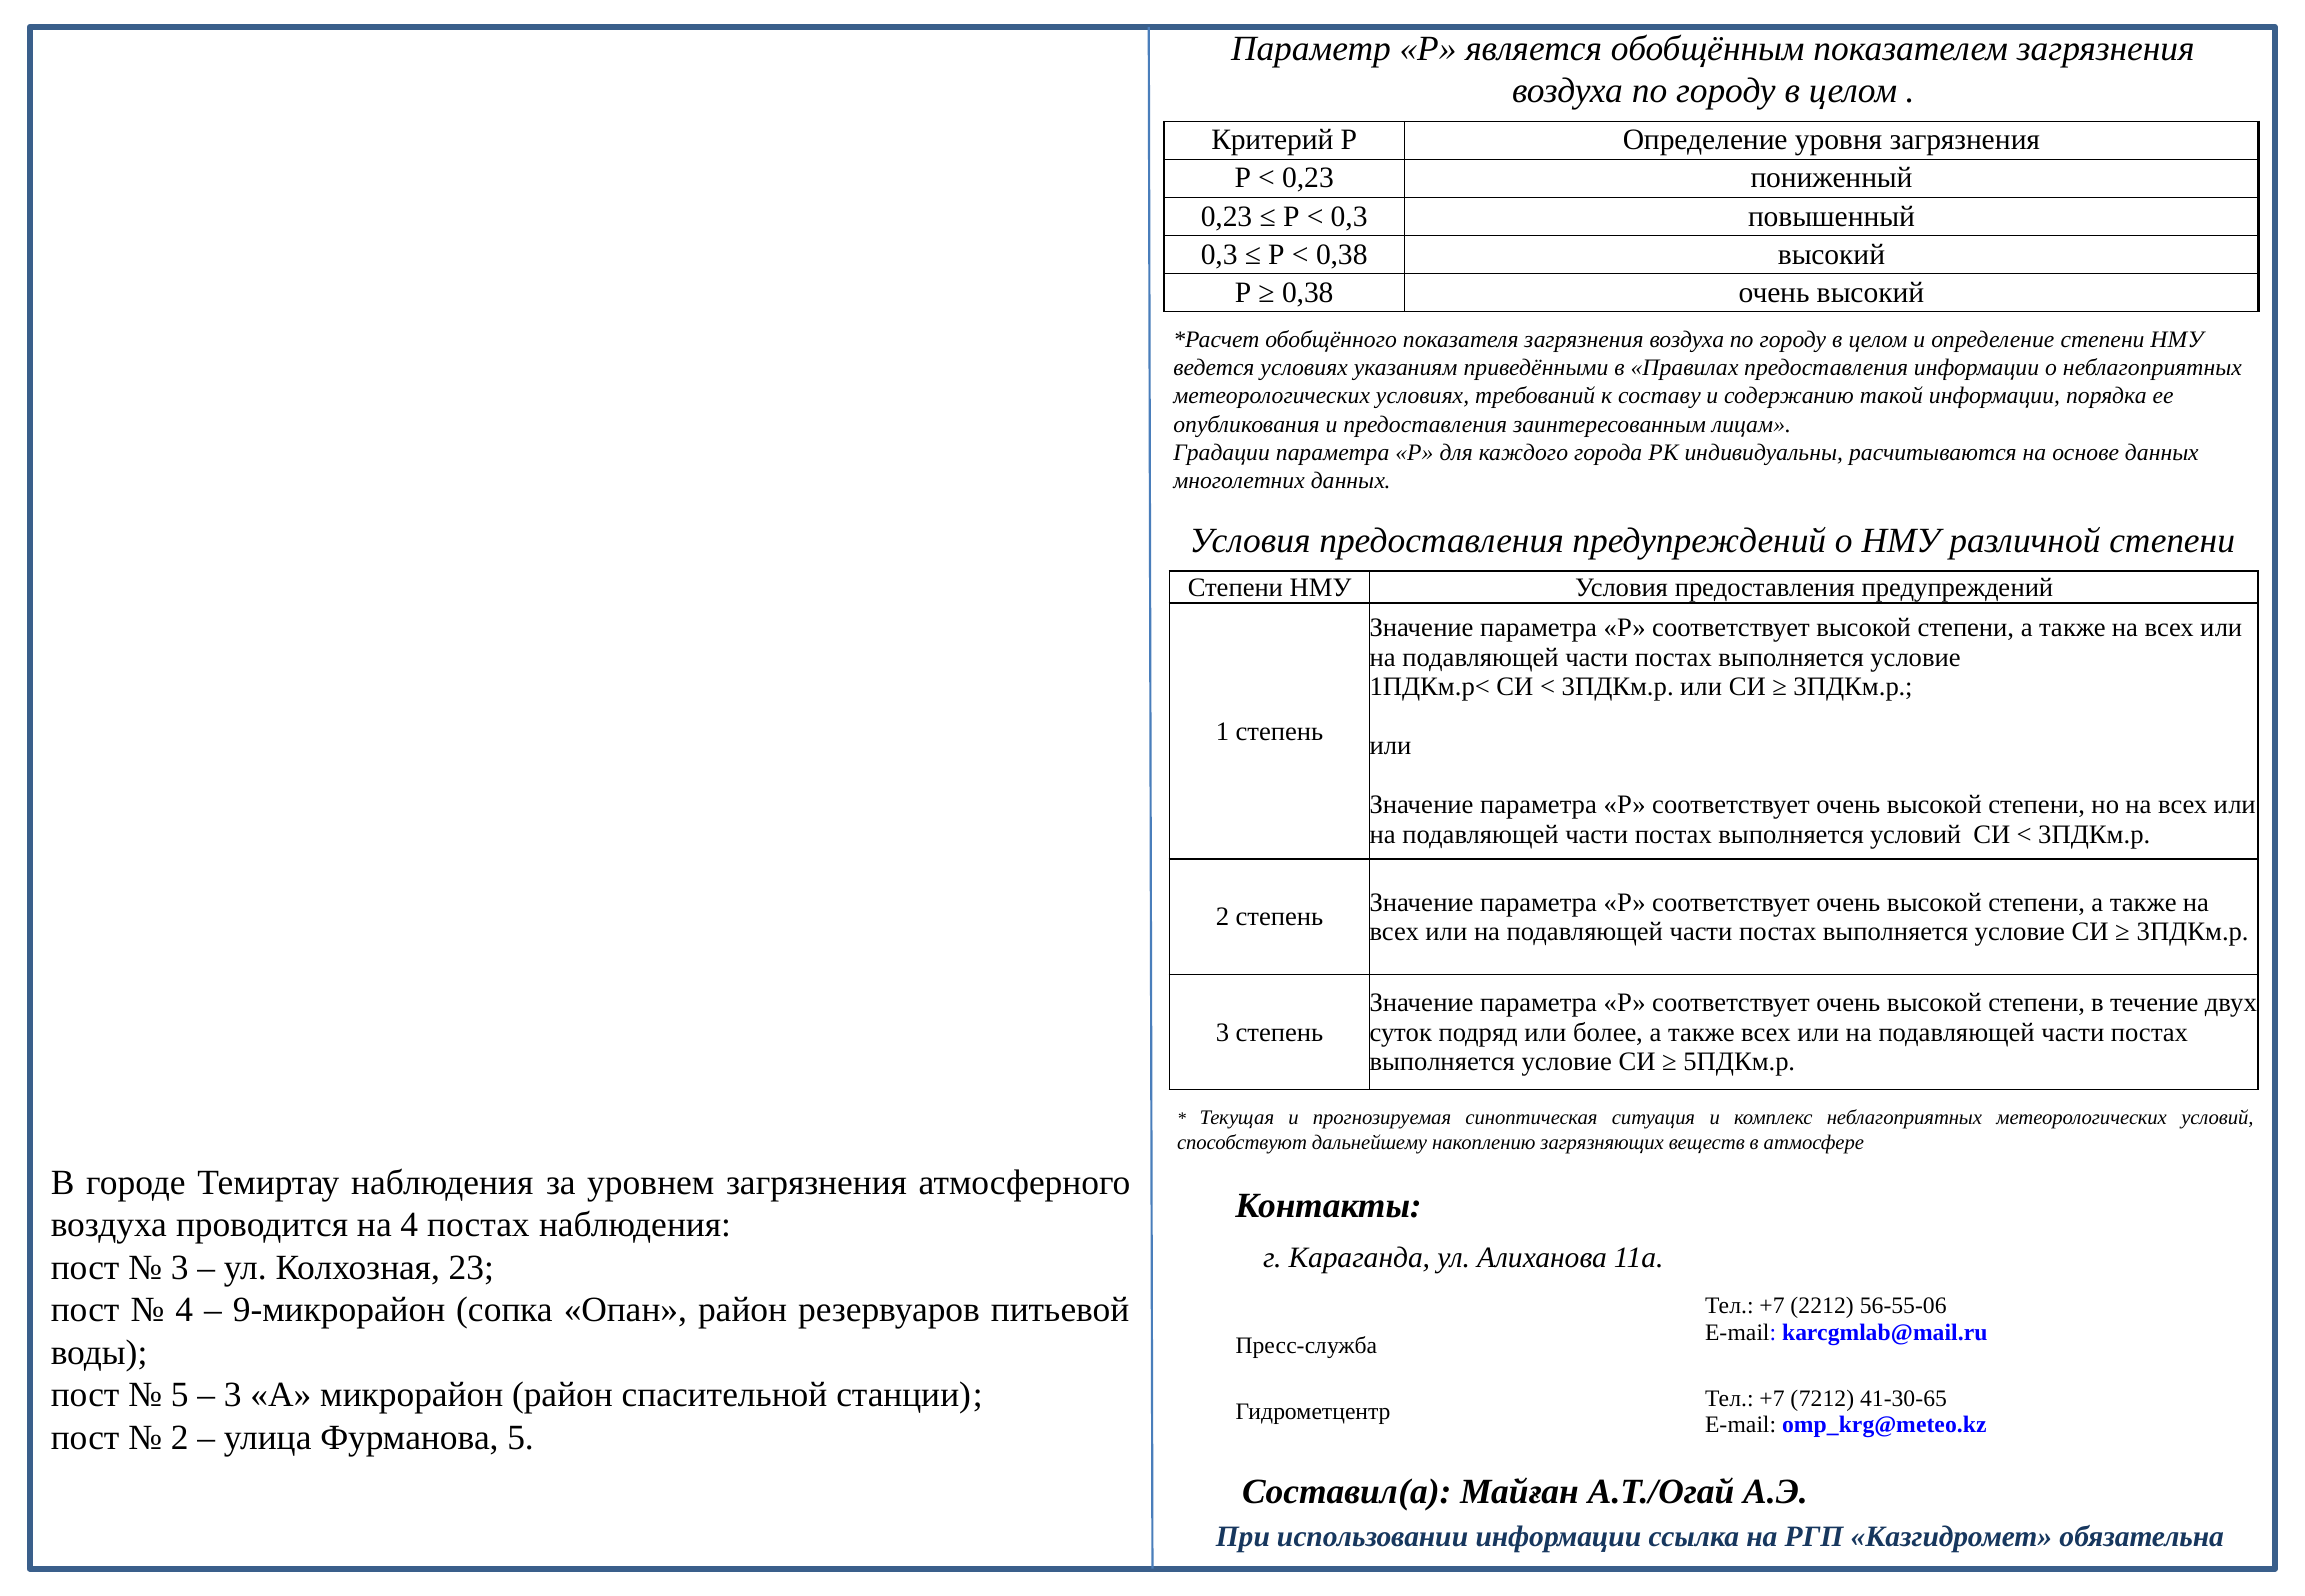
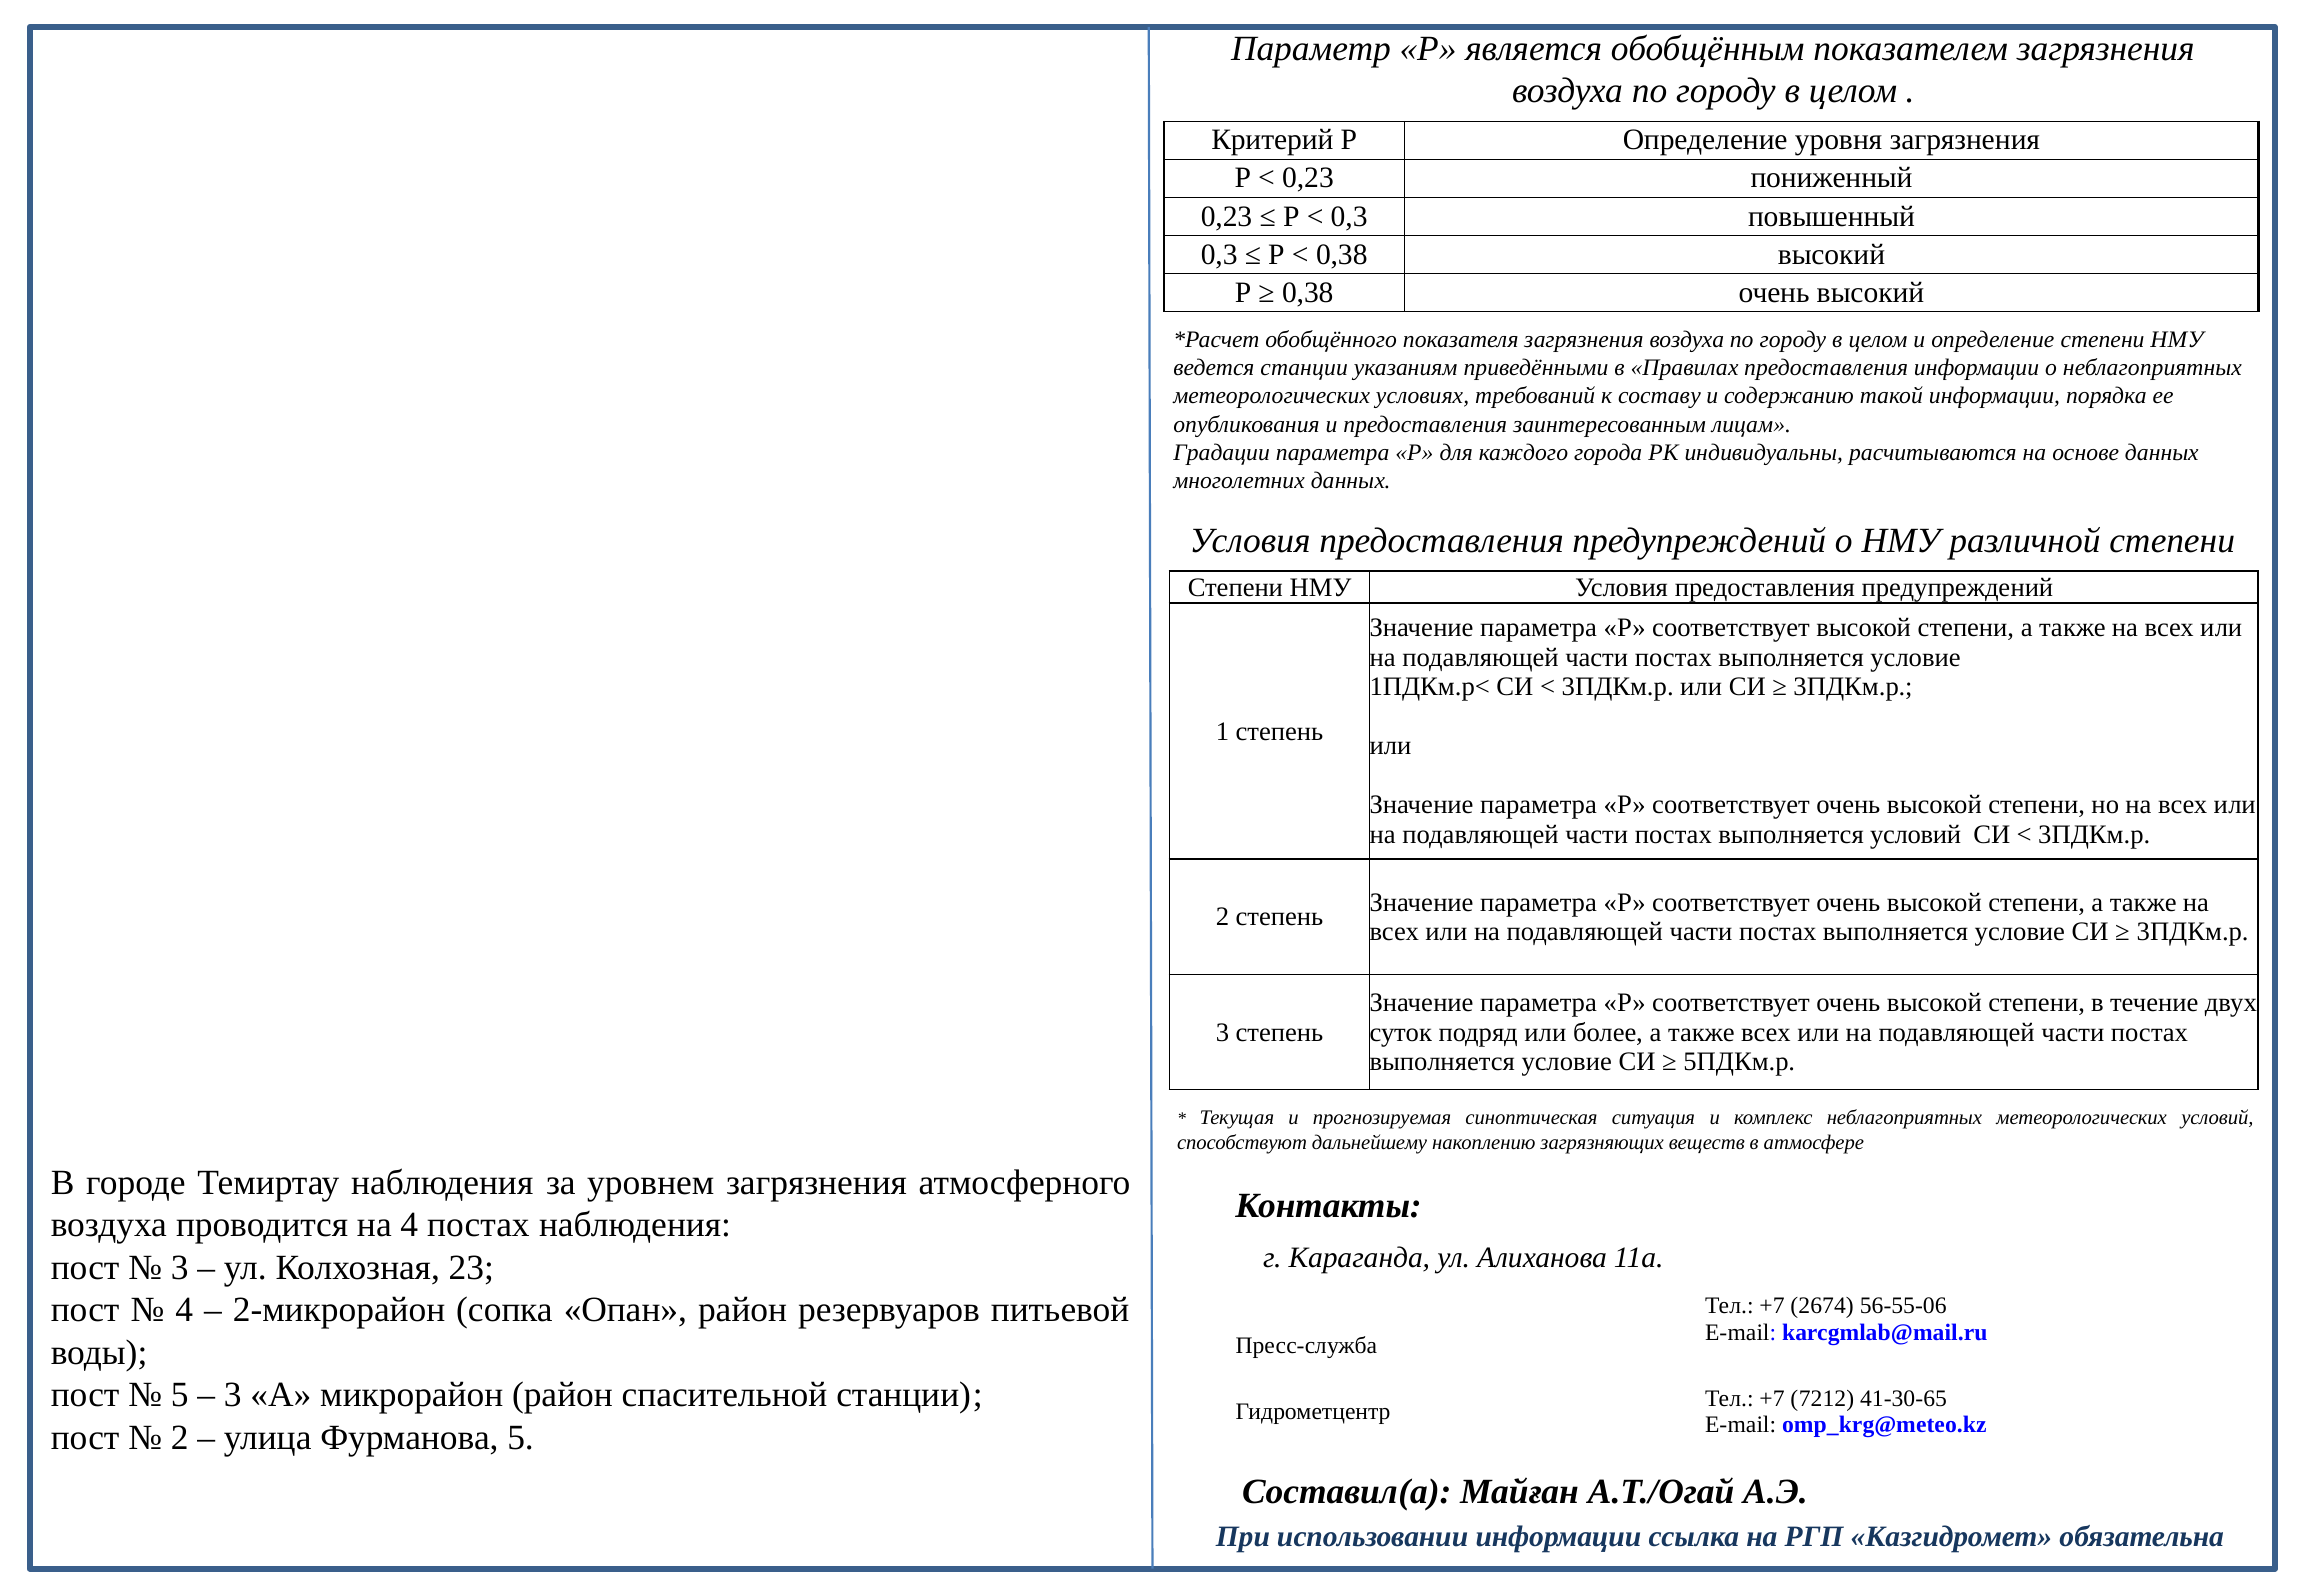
ведется условиях: условиях -> станции (1304, 368)
9-микрорайон: 9-микрорайон -> 2-микрорайон (339, 1310)
2212: 2212 -> 2674 (1822, 1306)
